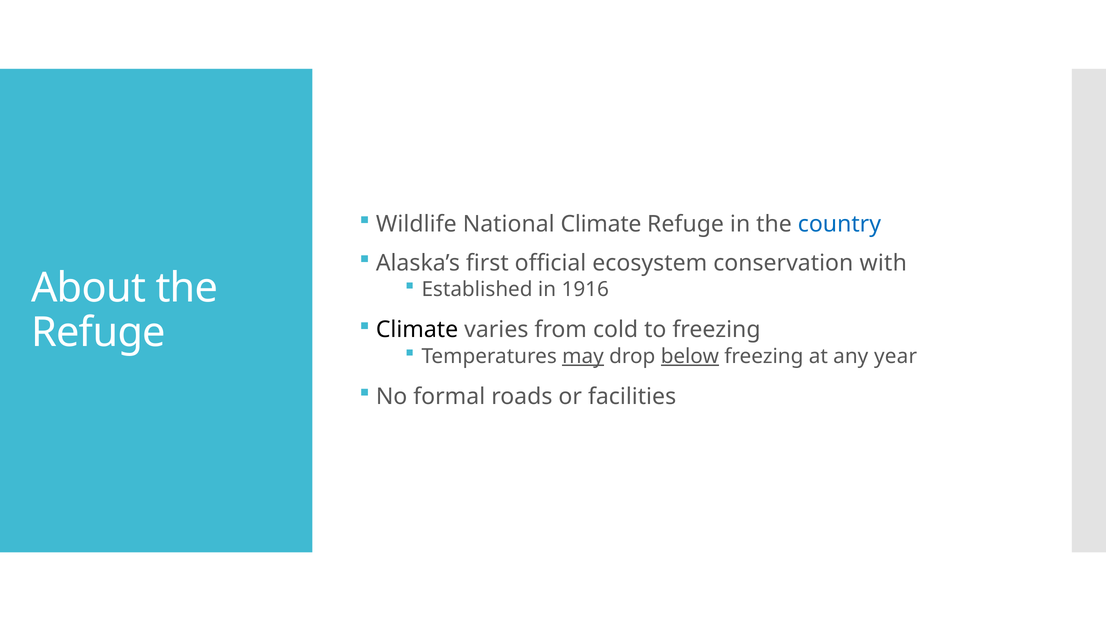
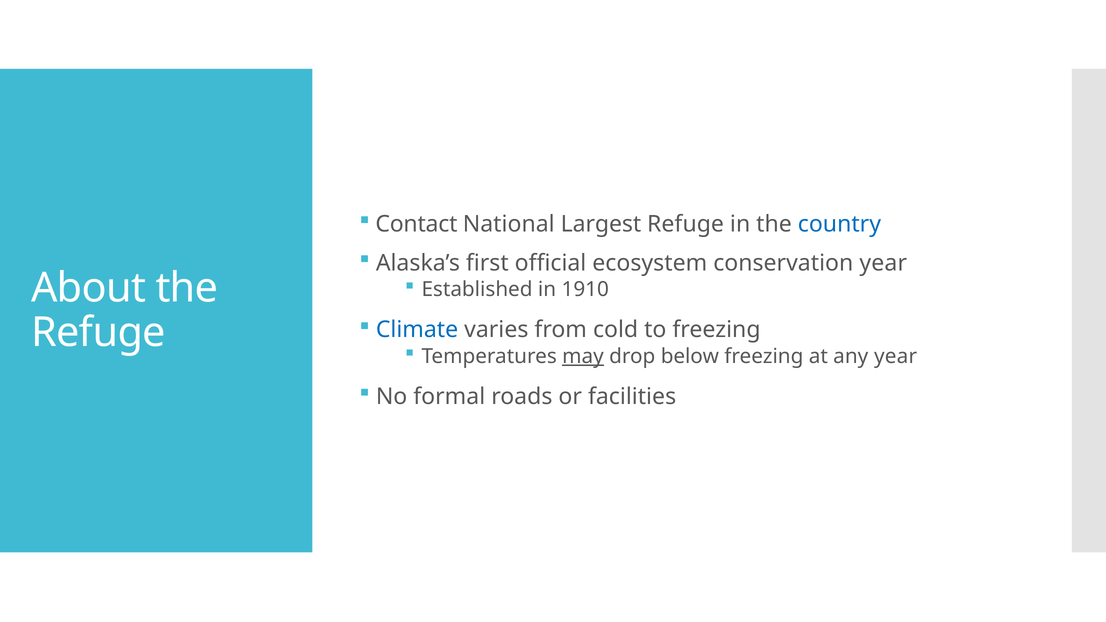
Wildlife: Wildlife -> Contact (416, 224)
National Climate: Climate -> Largest (601, 224)
conservation with: with -> year (883, 263)
1916: 1916 -> 1910 (585, 290)
Climate colour: black -> blue (417, 330)
below underline: present -> none (690, 356)
